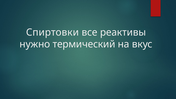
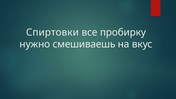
реактивы: реактивы -> пробирку (123, 32)
термический: термический -> смешиваешь (84, 44)
